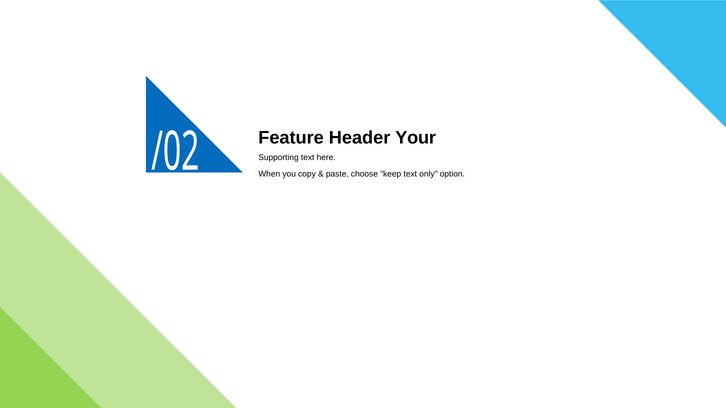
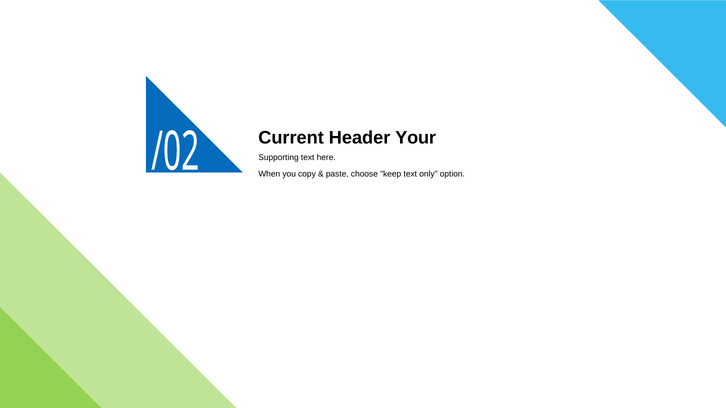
Feature: Feature -> Current (291, 138)
